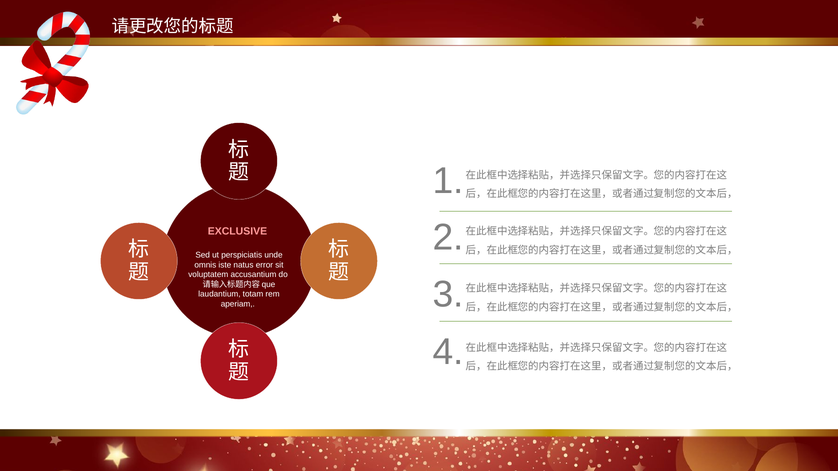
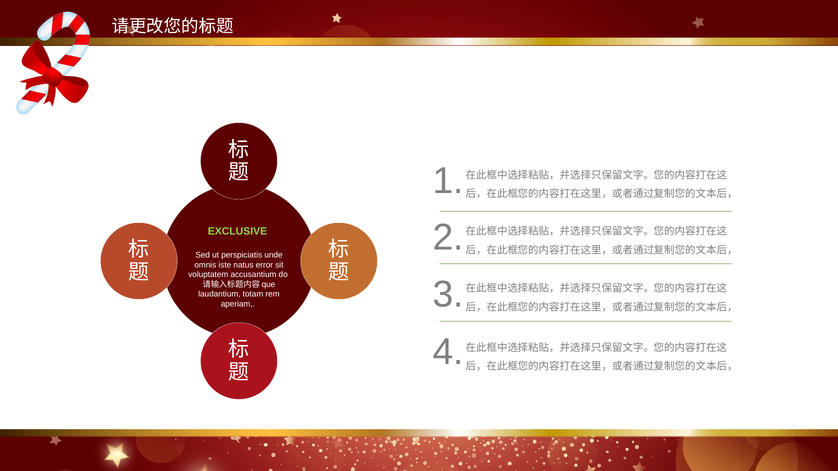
EXCLUSIVE colour: pink -> light green (237, 232)
